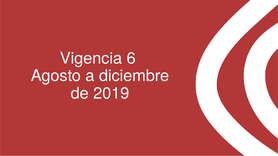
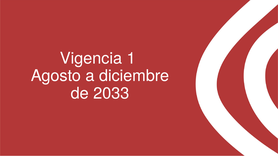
6: 6 -> 1 (131, 59)
2019: 2019 -> 2033 (111, 94)
